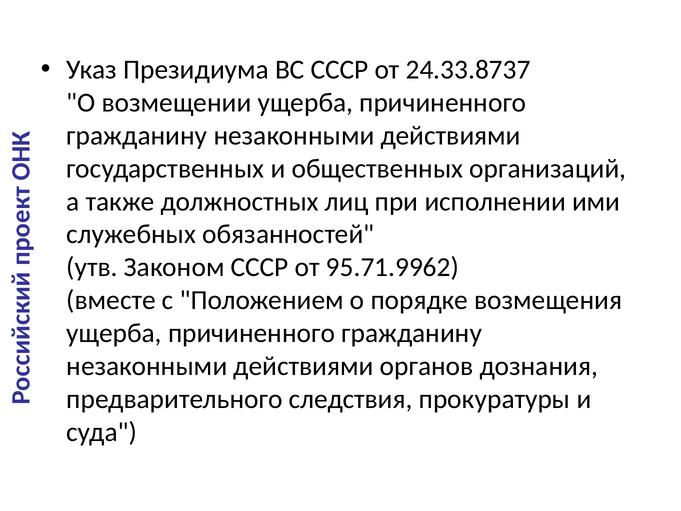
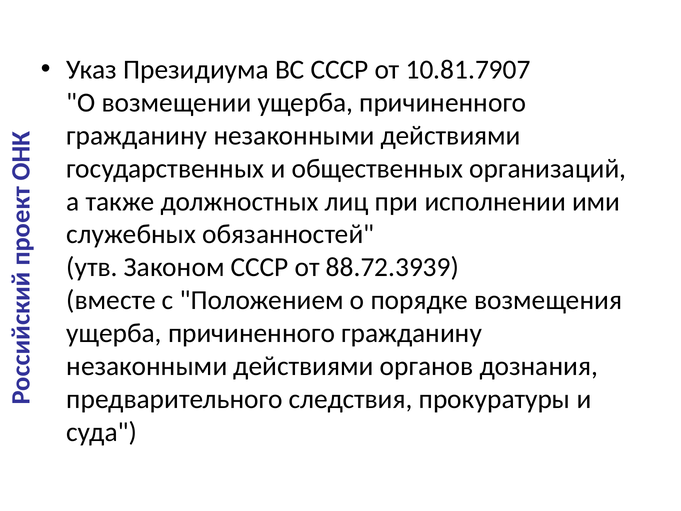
24.33.8737: 24.33.8737 -> 10.81.7907 (468, 70)
95.71.9962: 95.71.9962 -> 88.72.3939 (392, 267)
